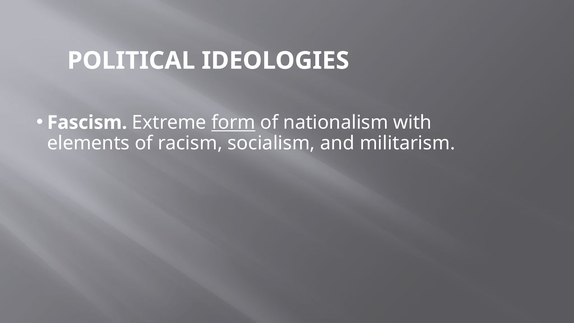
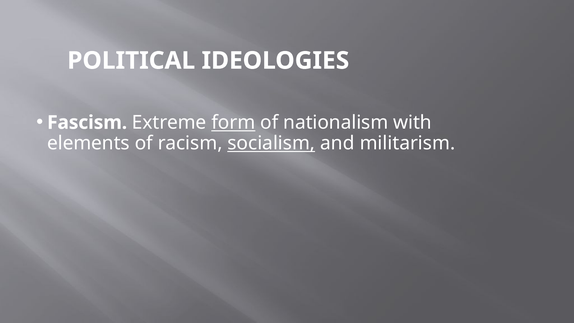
socialism underline: none -> present (271, 143)
